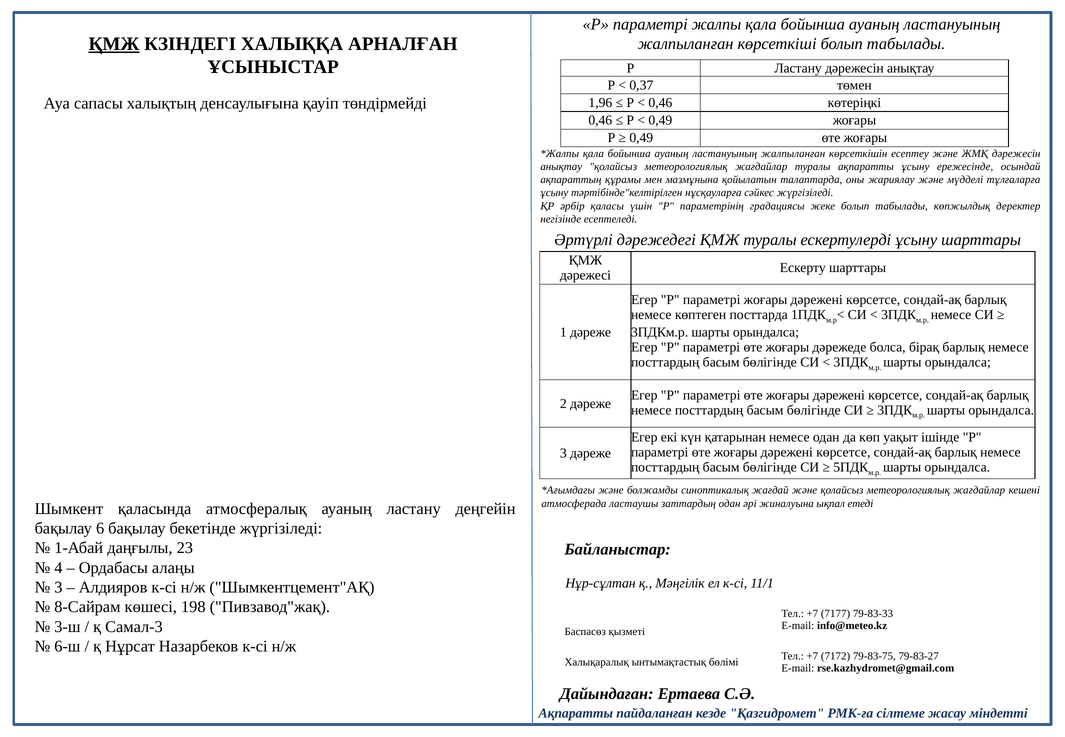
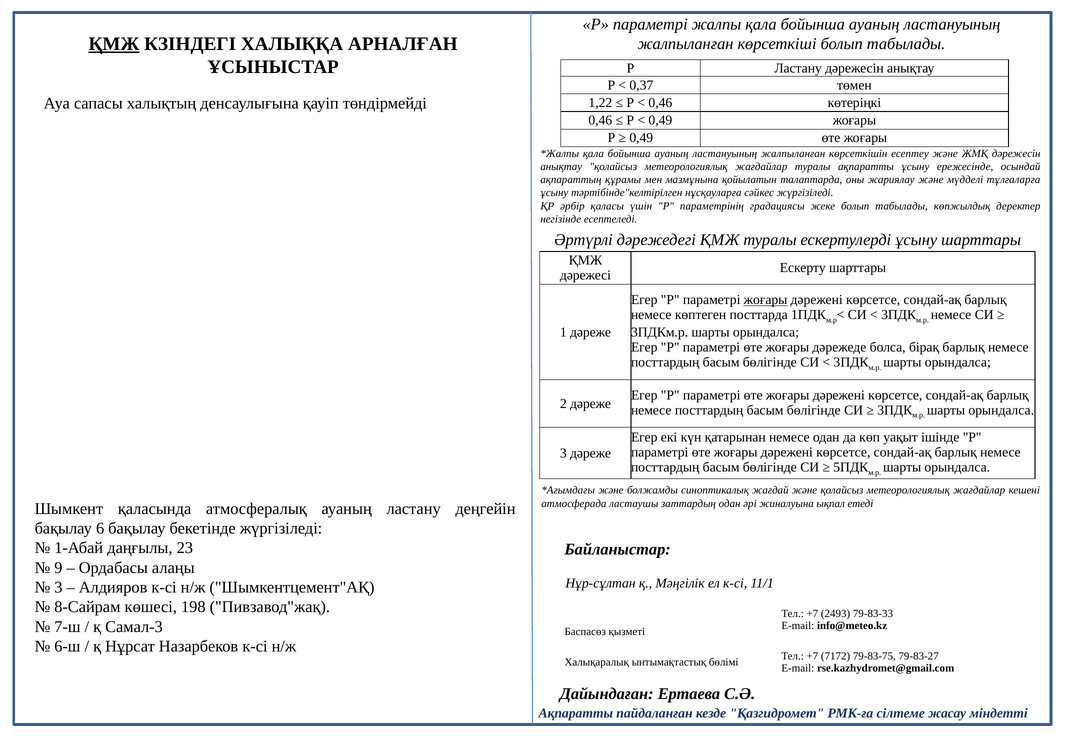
1,96: 1,96 -> 1,22 (600, 103)
жоғары underline: none -> present (766, 300)
4: 4 -> 9 (58, 568)
7177: 7177 -> 2493 (836, 614)
3-ш: 3-ш -> 7-ш (67, 627)
